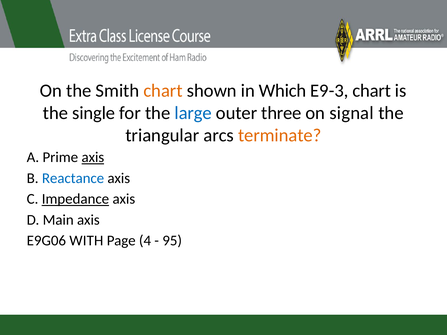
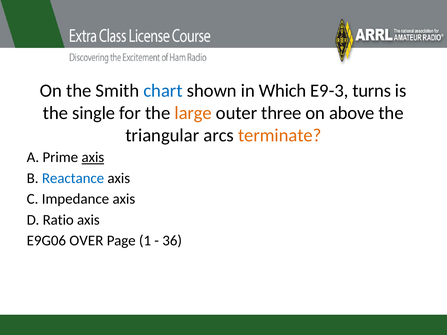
chart colour: orange -> blue (163, 91)
E9-3 chart: chart -> turns (372, 91)
large colour: blue -> orange (193, 113)
signal: signal -> above (352, 113)
Impedance underline: present -> none (75, 199)
Main: Main -> Ratio (58, 220)
WITH: WITH -> OVER (86, 241)
4: 4 -> 1 (145, 241)
95: 95 -> 36 (172, 241)
